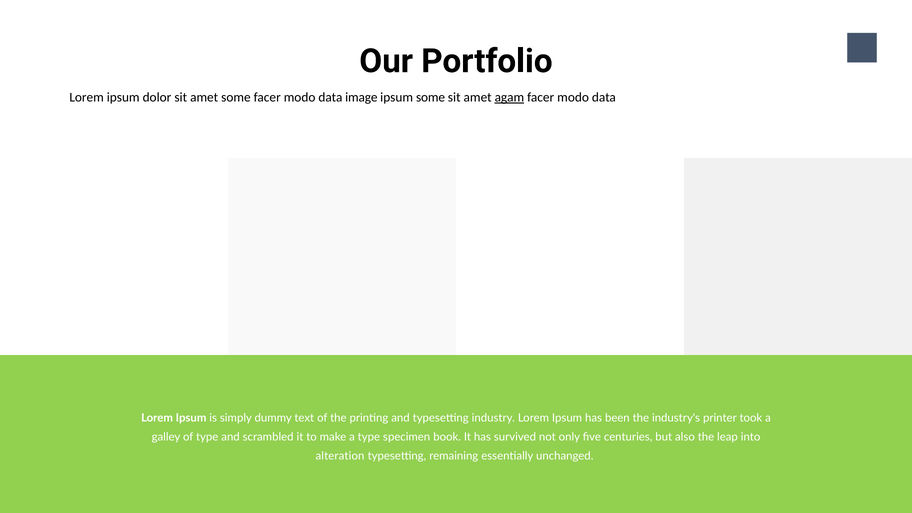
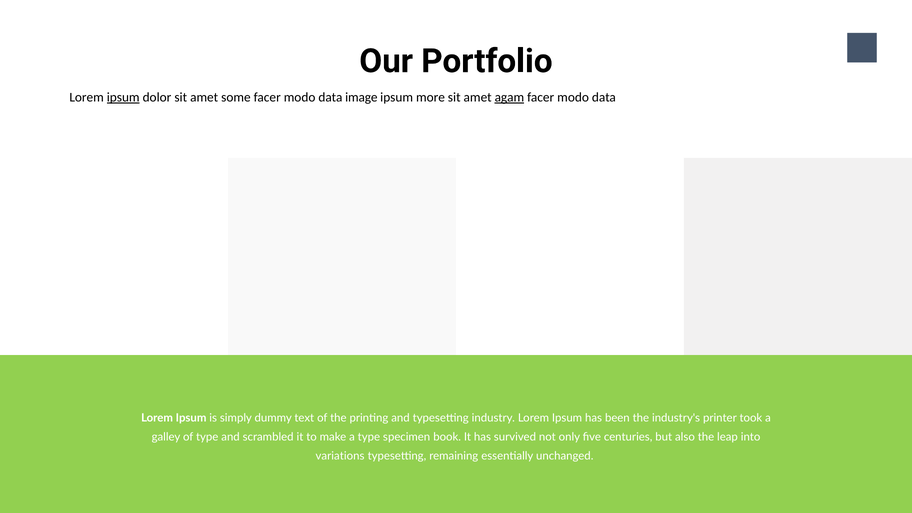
ipsum underline: none -> present (123, 97)
ipsum some: some -> more (431, 97)
alteration: alteration -> variations (340, 456)
